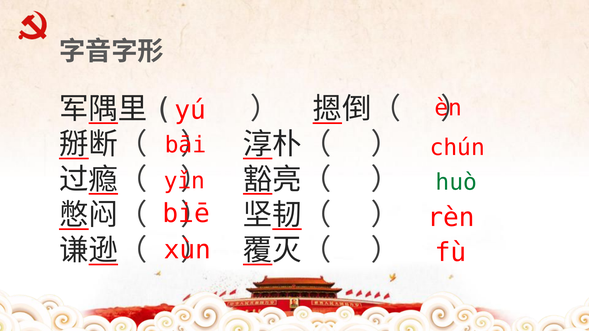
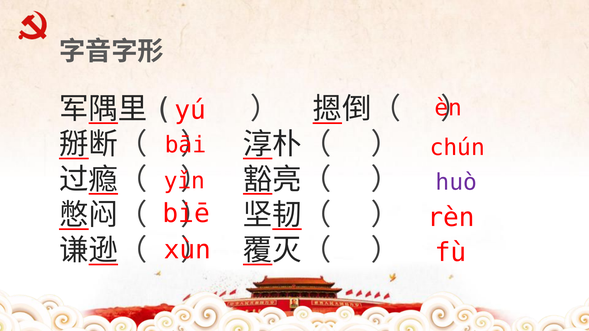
huò colour: green -> purple (456, 183)
